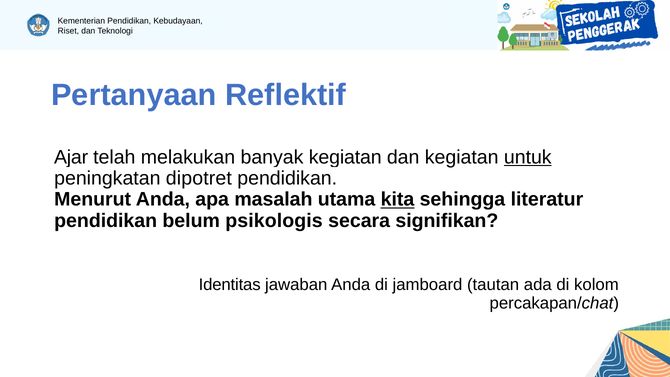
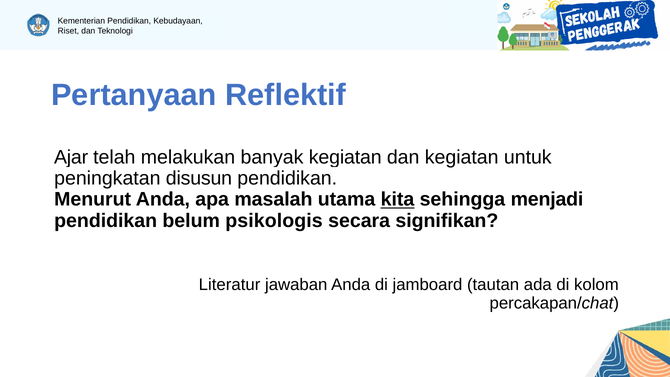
untuk underline: present -> none (528, 157)
dipotret: dipotret -> disusun (199, 178)
literatur: literatur -> menjadi (547, 199)
Identitas: Identitas -> Literatur (230, 285)
